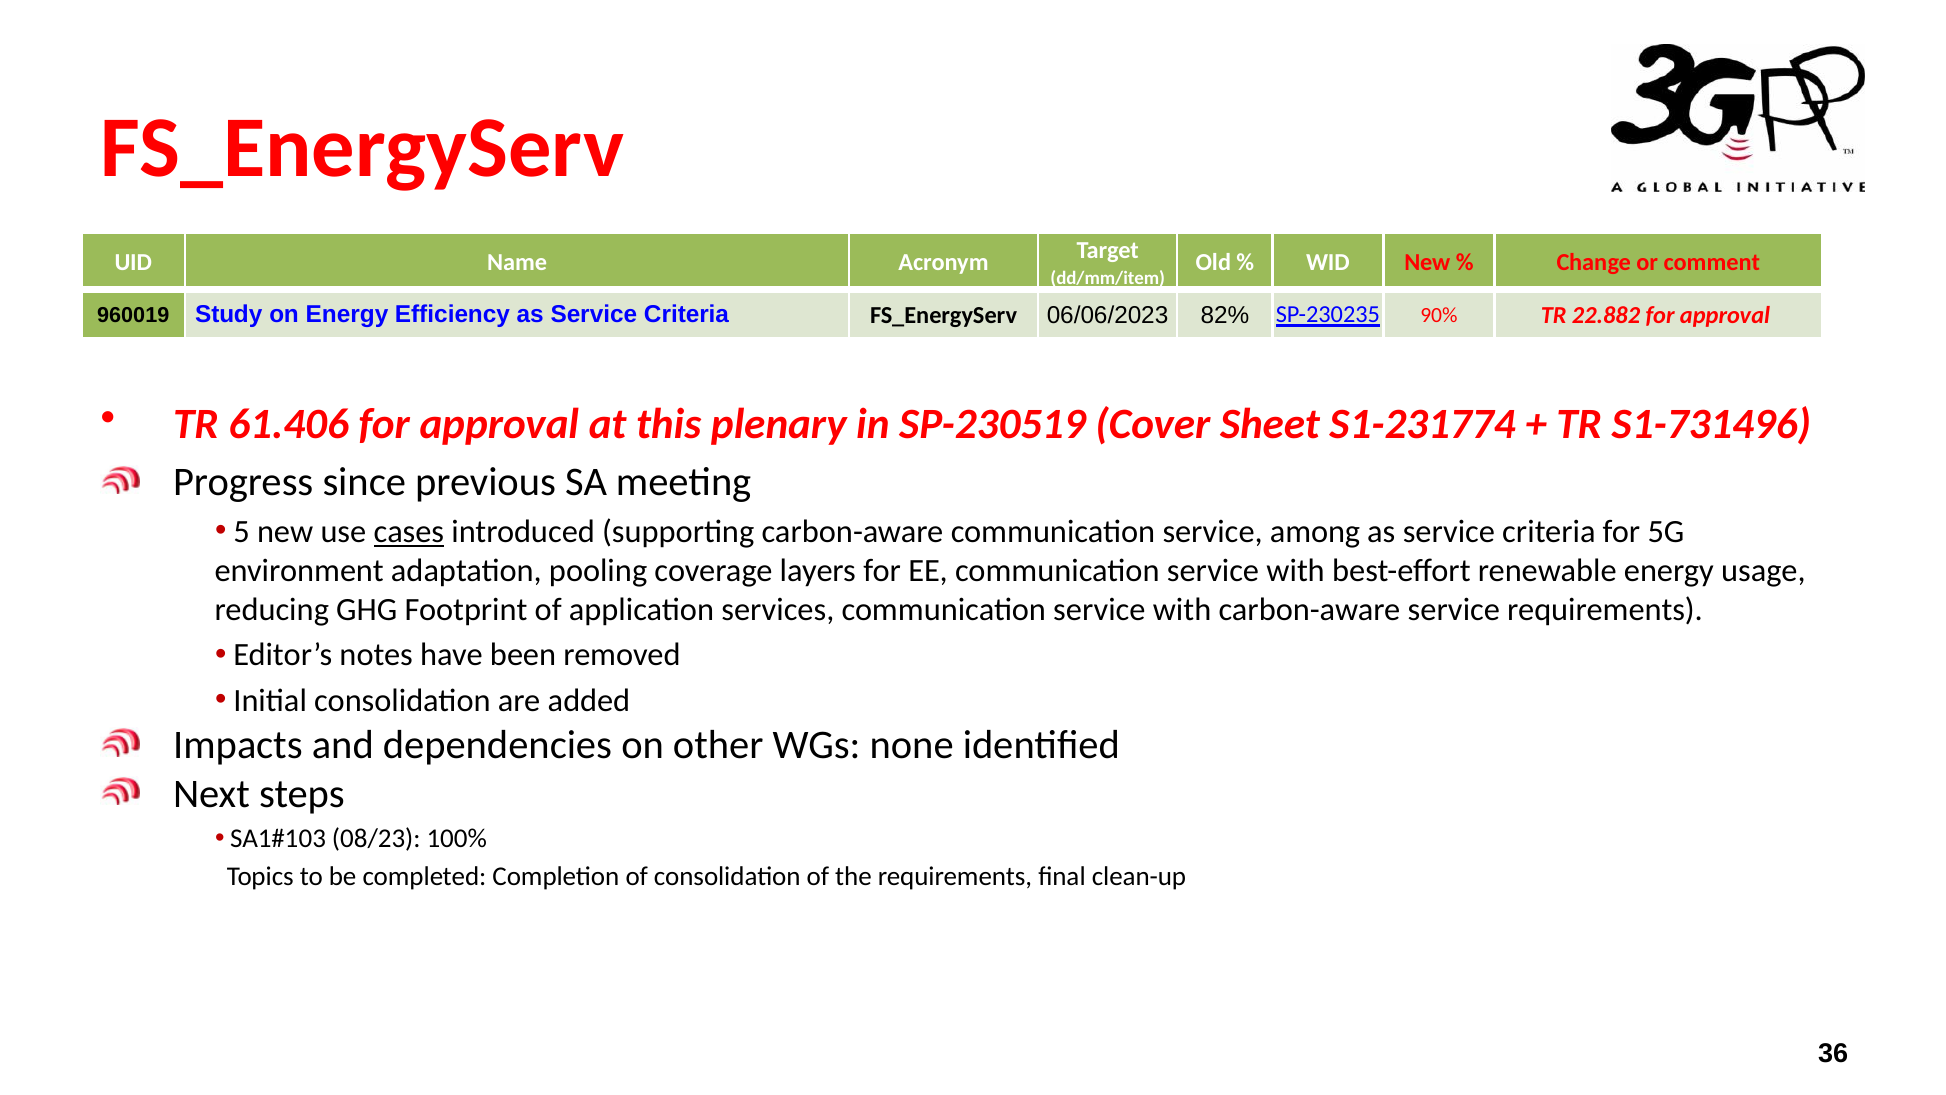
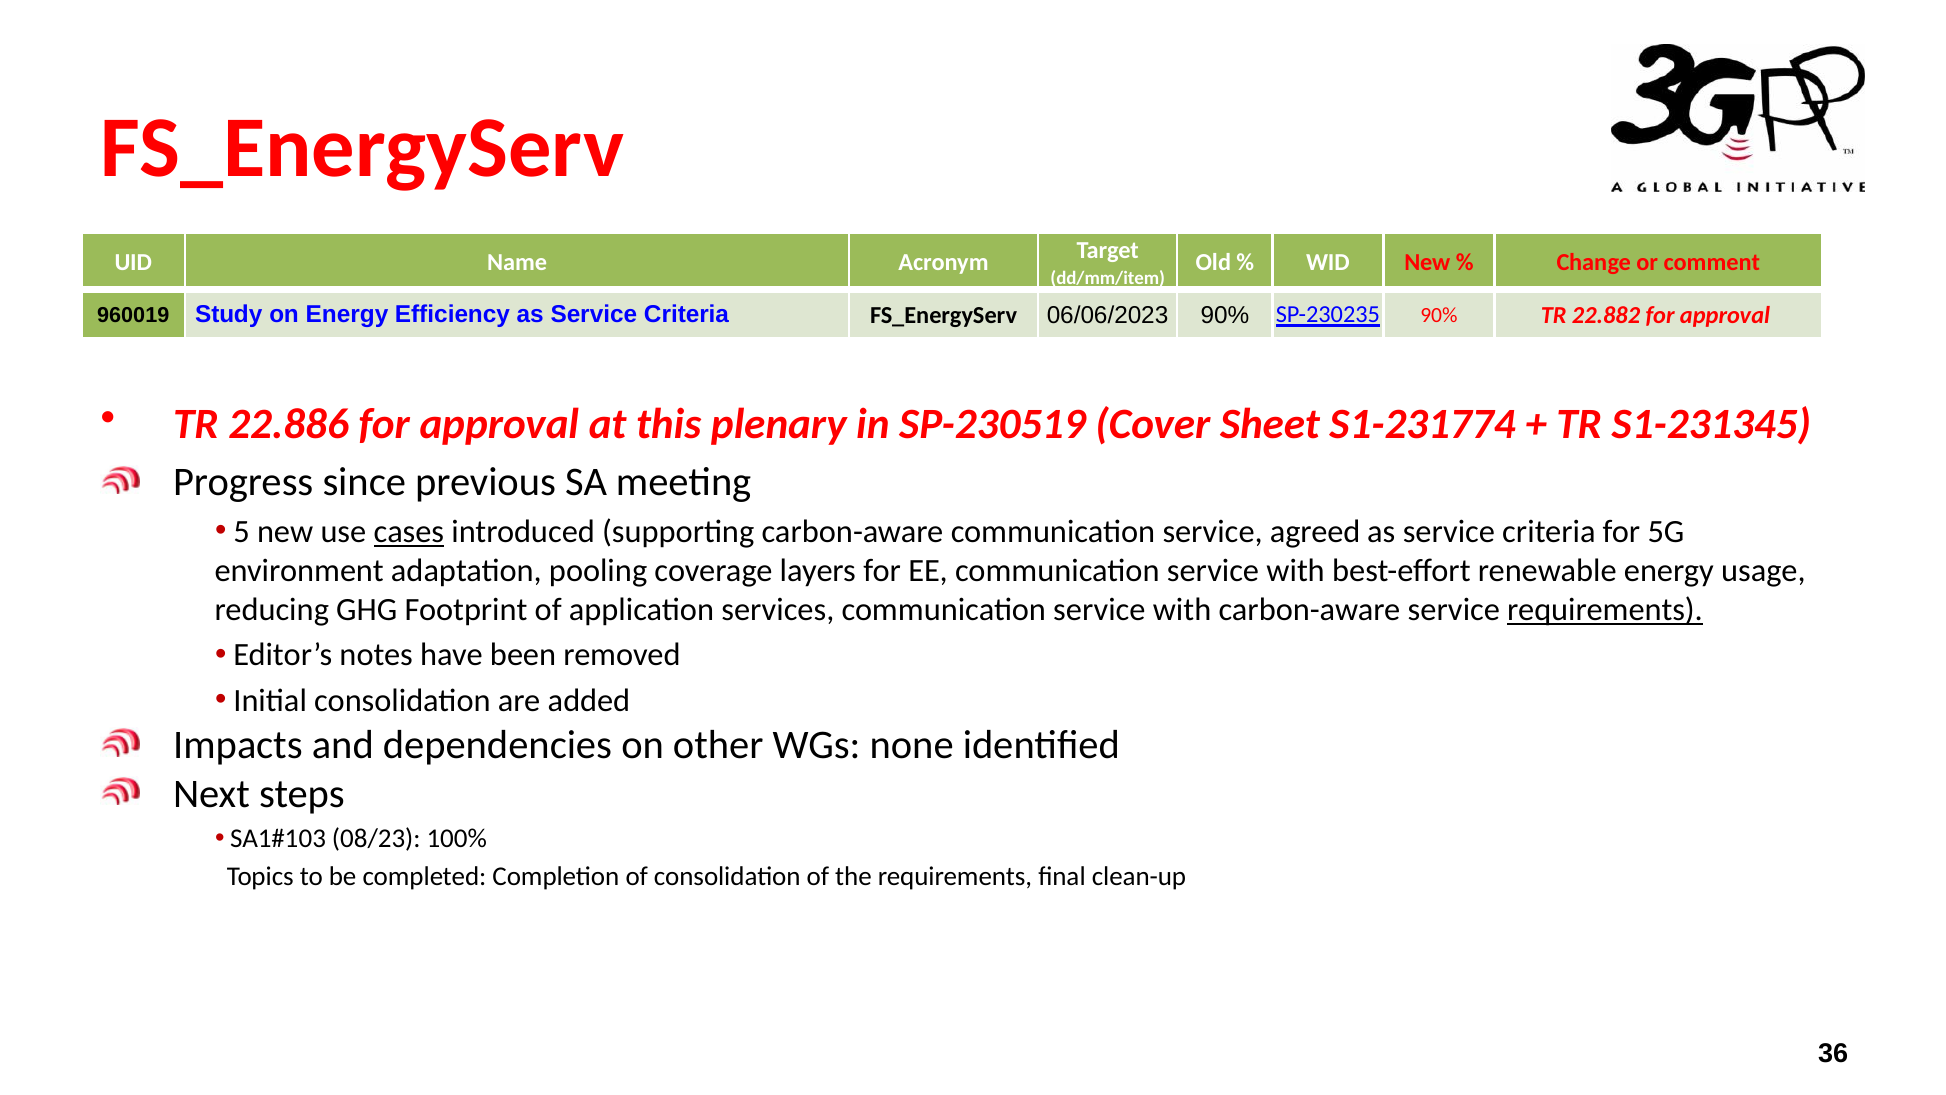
06/06/2023 82%: 82% -> 90% (1225, 315)
61.406: 61.406 -> 22.886 (289, 424)
S1-731496: S1-731496 -> S1-231345 (1711, 424)
among: among -> agreed (1315, 532)
requirements underline: none -> present (1605, 610)
